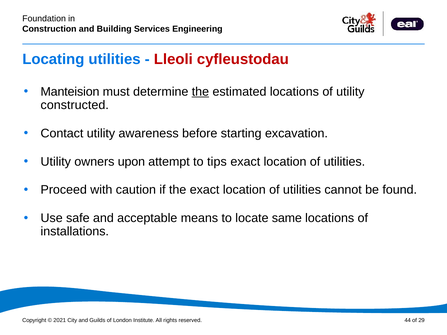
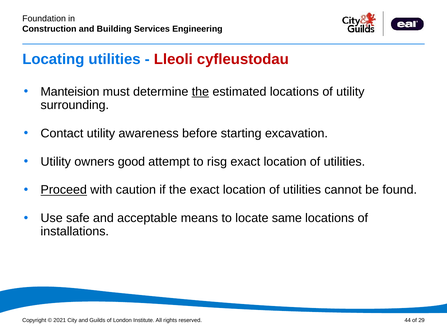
constructed: constructed -> surrounding (75, 105)
upon: upon -> good (131, 162)
tips: tips -> risg (217, 162)
Proceed underline: none -> present (64, 190)
